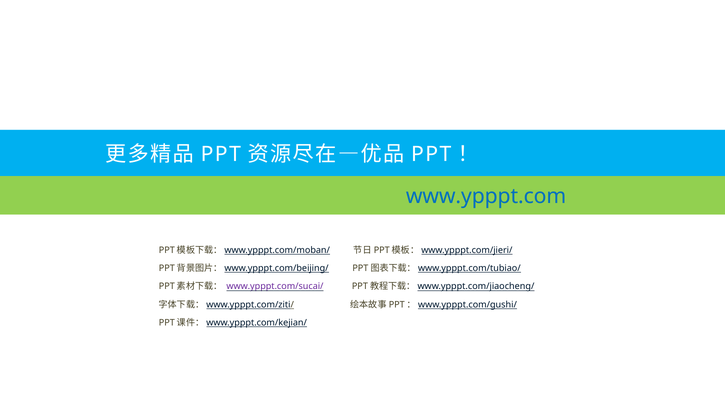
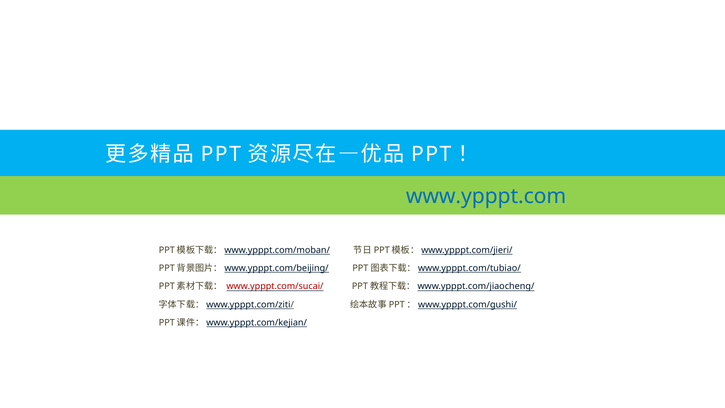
www.ypppt.com/sucai/ colour: purple -> red (275, 286)
